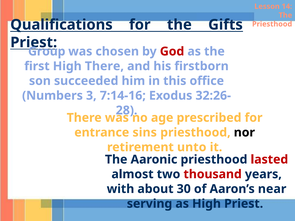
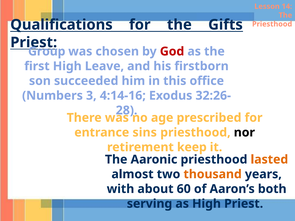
High There: There -> Leave (104, 66)
7:14-16: 7:14-16 -> 4:14-16 (123, 96)
unto: unto -> keep (192, 147)
lasted colour: red -> orange (269, 160)
thousand colour: red -> orange (213, 174)
30: 30 -> 60 (184, 189)
near: near -> both (272, 189)
